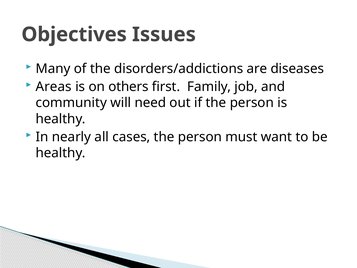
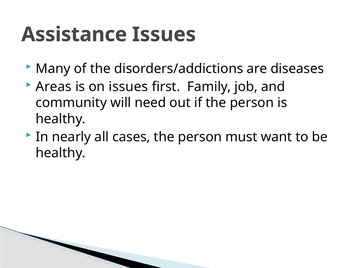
Objectives: Objectives -> Assistance (74, 34)
on others: others -> issues (128, 87)
